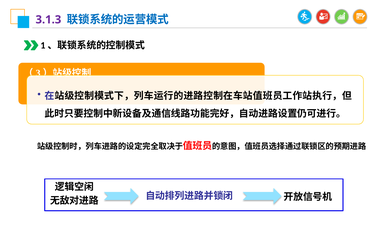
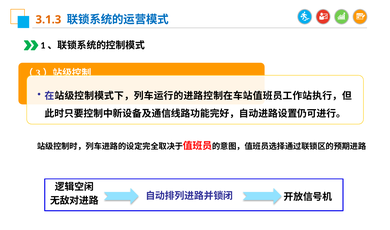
3.1.3 colour: purple -> orange (48, 20)
